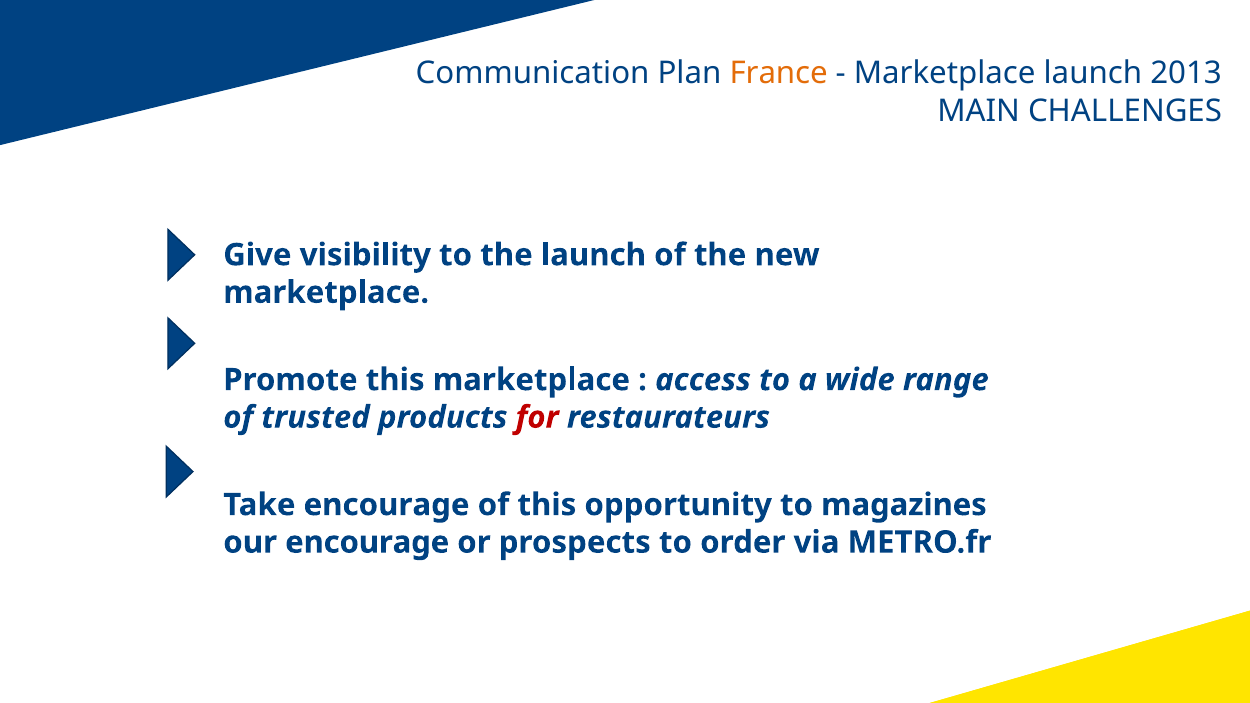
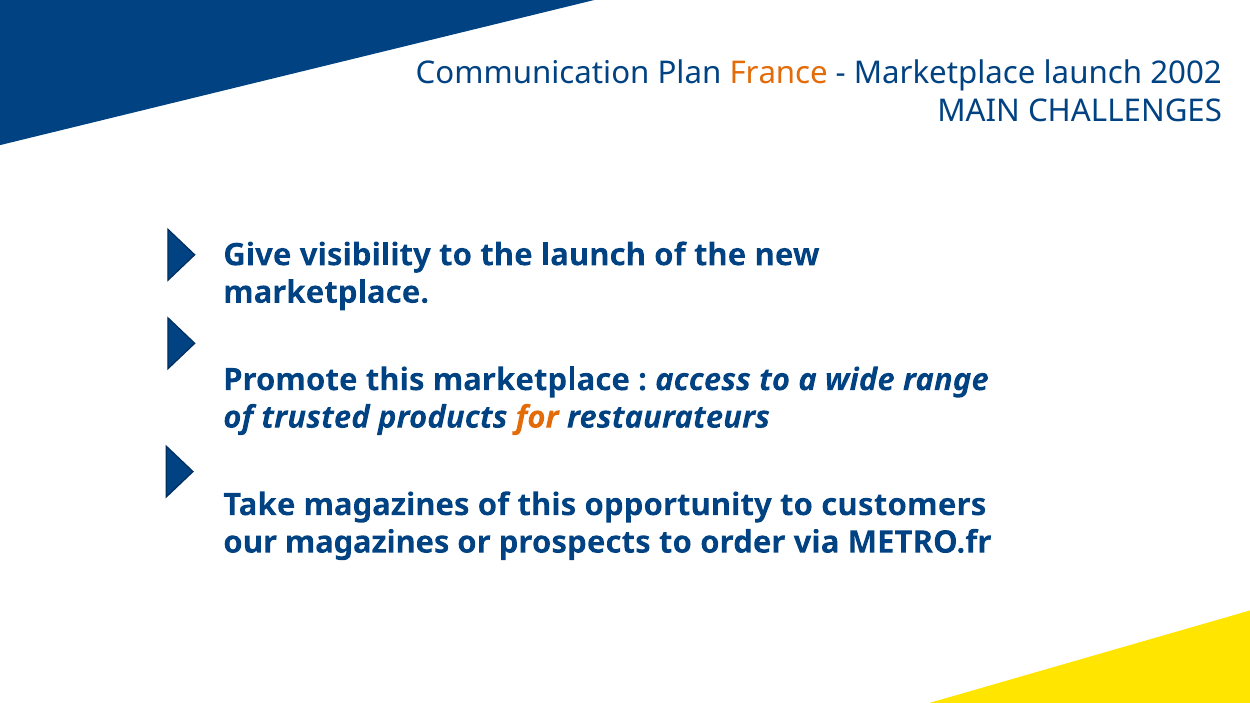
2013: 2013 -> 2002 (1186, 73)
for colour: red -> orange (537, 417)
Take encourage: encourage -> magazines (387, 505)
magazines: magazines -> customers (904, 505)
our encourage: encourage -> magazines (367, 542)
